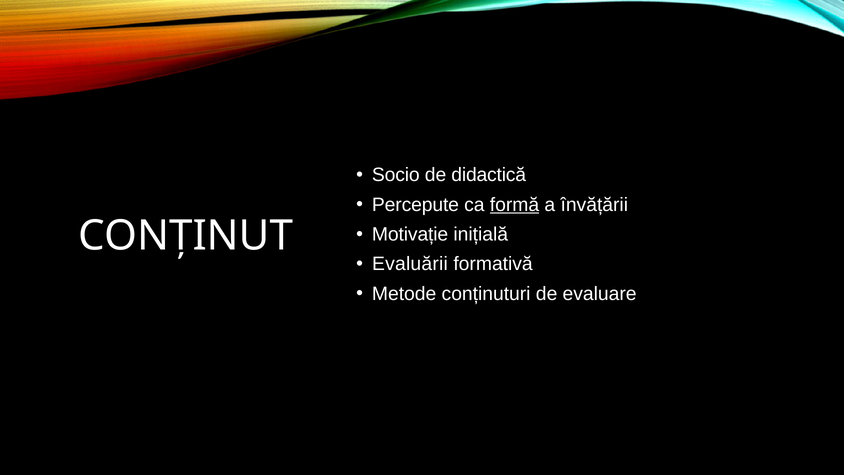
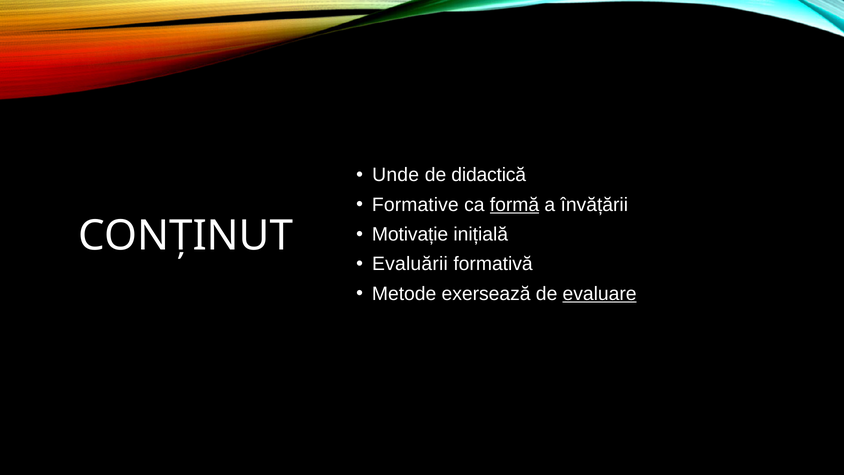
Socio: Socio -> Unde (396, 175)
Percepute: Percepute -> Formative (415, 205)
conținuturi: conținuturi -> exersează (486, 294)
evaluare underline: none -> present (600, 294)
